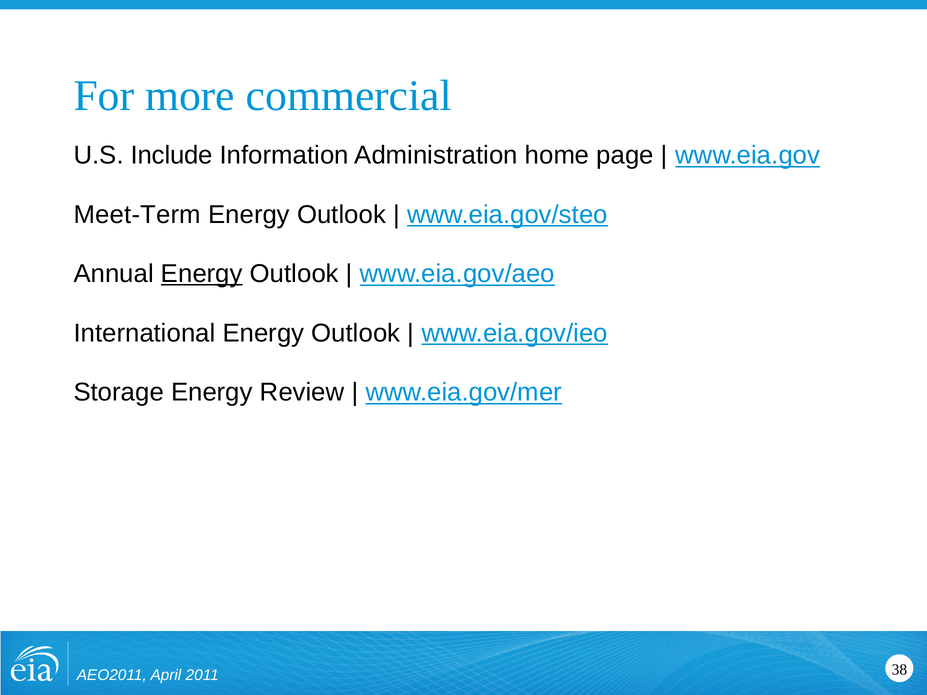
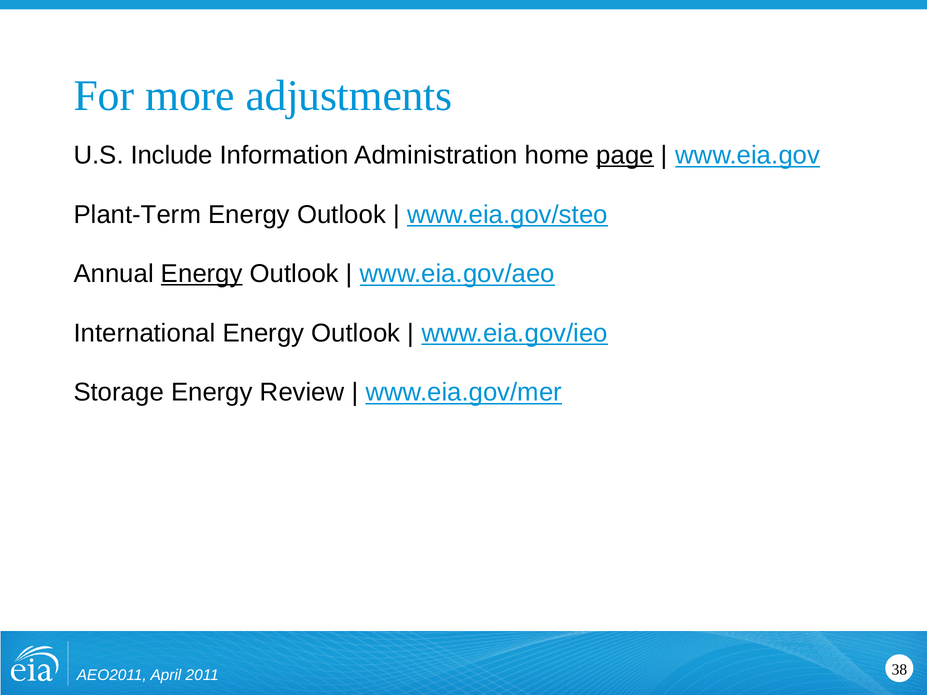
commercial: commercial -> adjustments (349, 96)
page underline: none -> present (625, 155)
Meet-Term: Meet-Term -> Plant-Term (137, 215)
